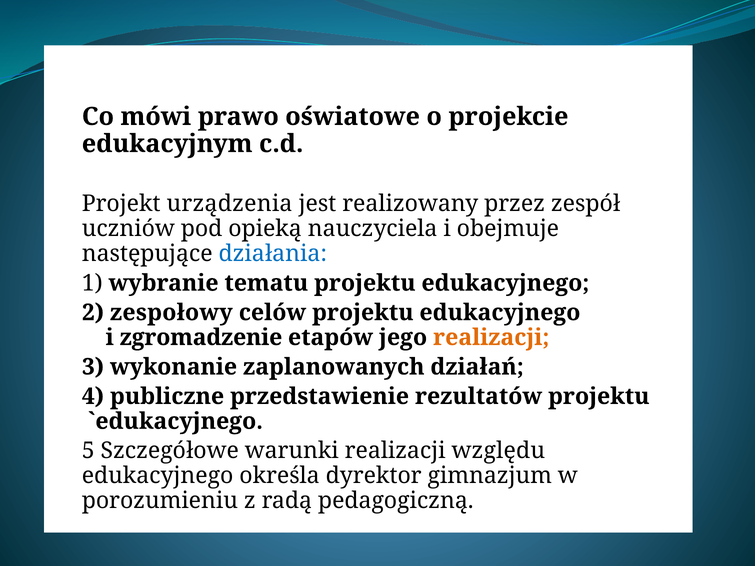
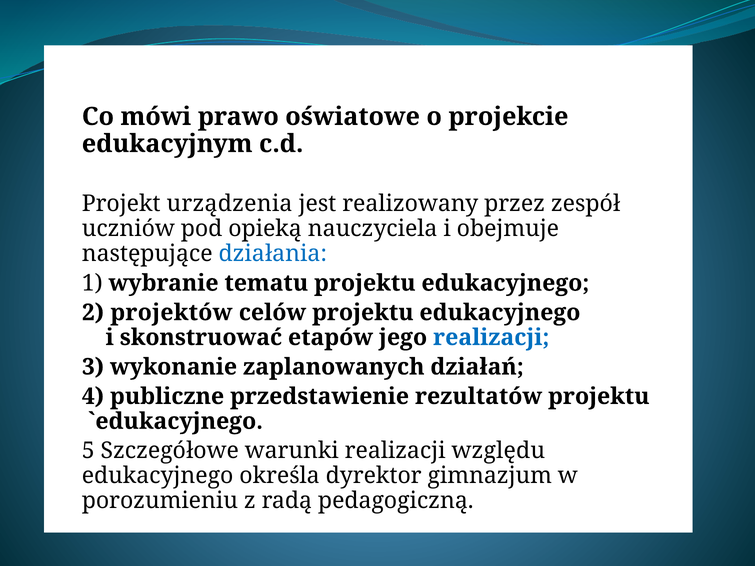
zespołowy: zespołowy -> projektów (171, 313)
zgromadzenie: zgromadzenie -> skonstruować (201, 338)
realizacji colour: orange -> blue (491, 338)
